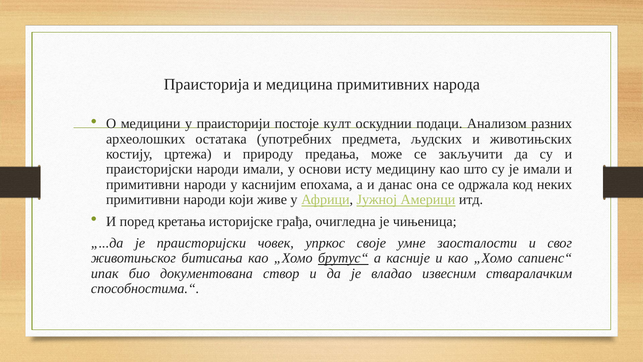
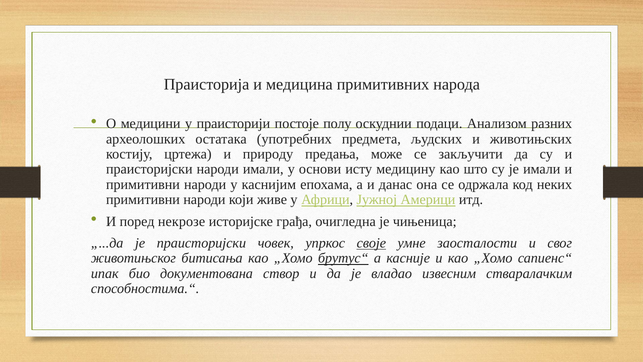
култ: култ -> полу (337, 124)
кретања: кретања -> некрозе (182, 221)
своје underline: none -> present (371, 243)
